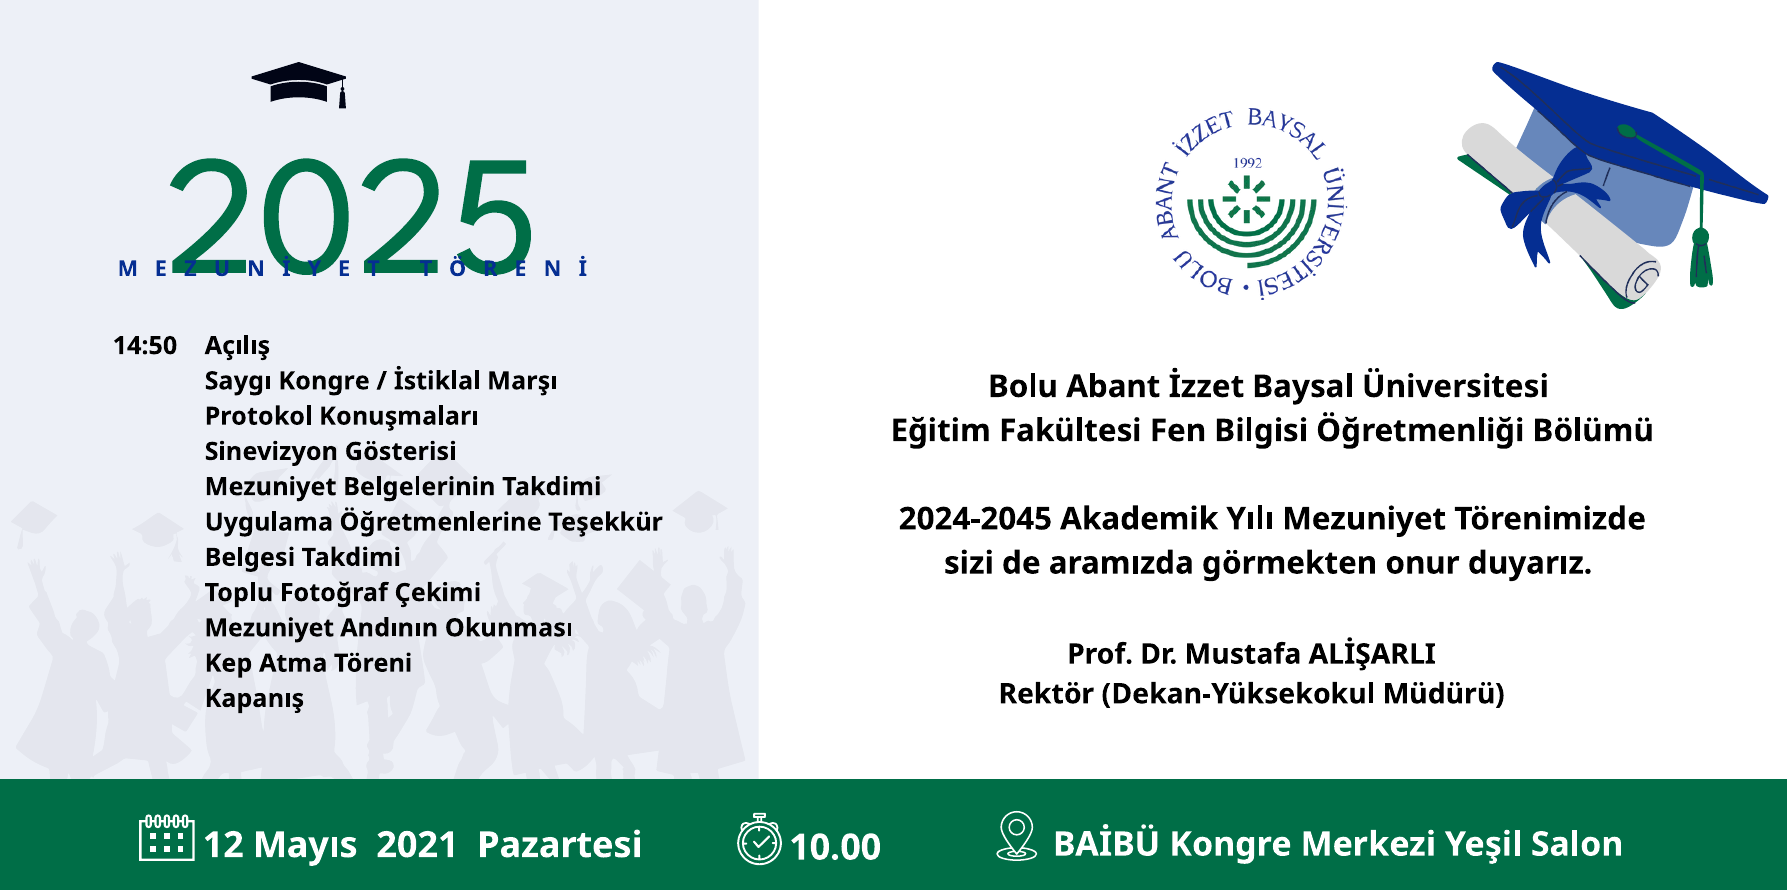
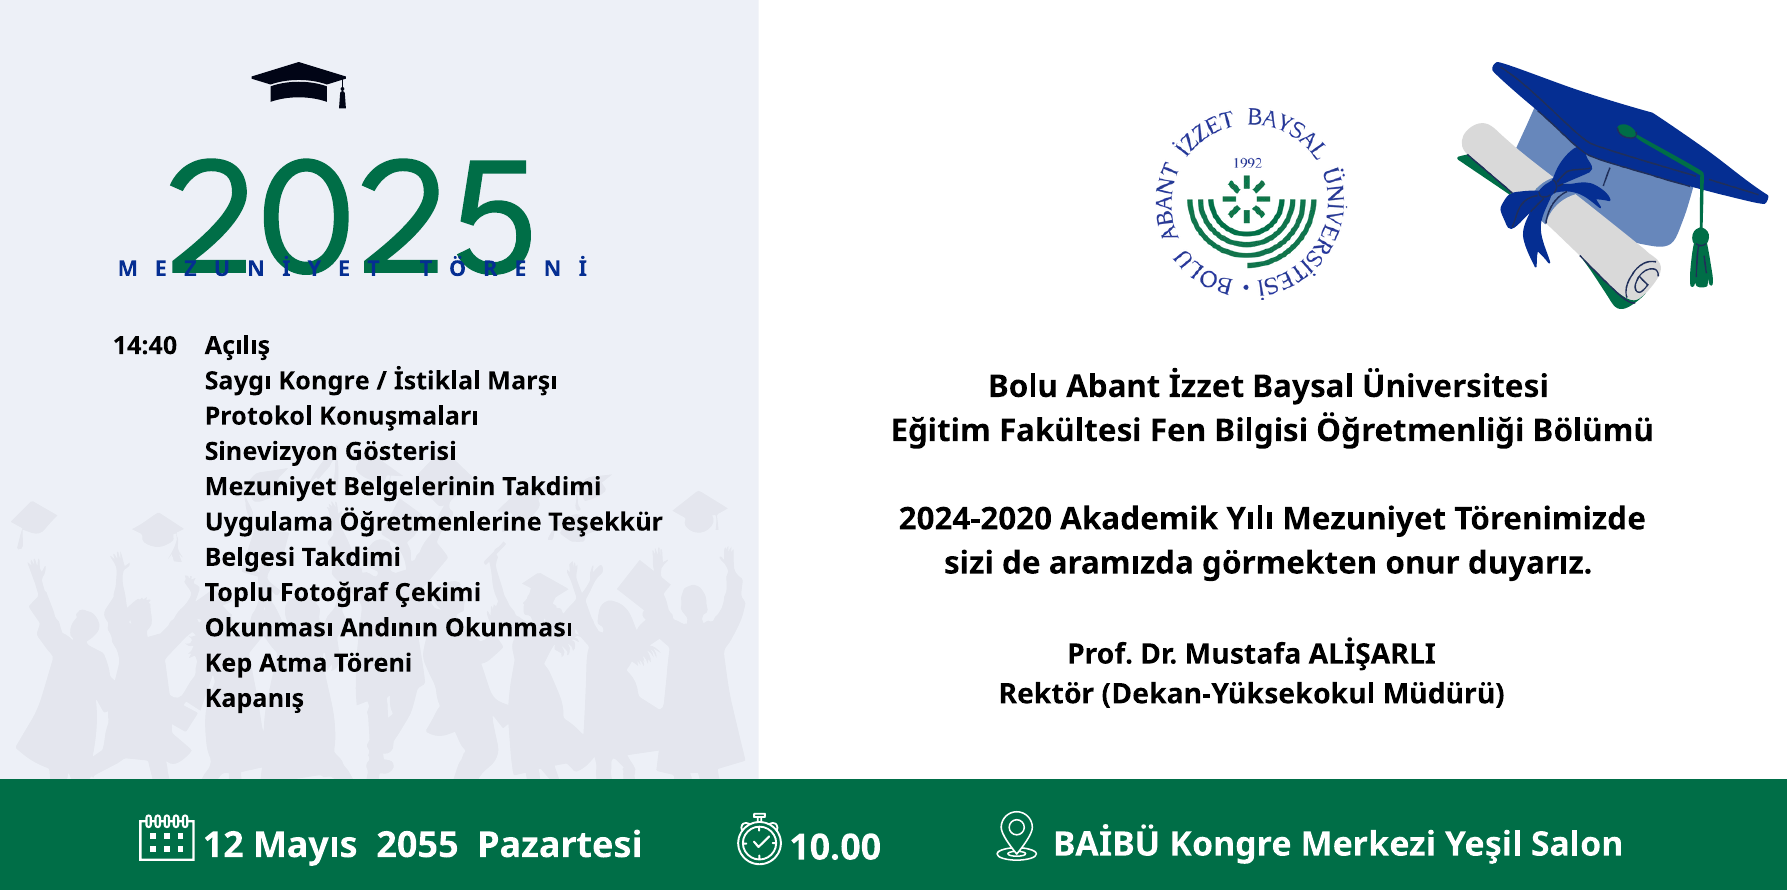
14:50: 14:50 -> 14:40 (145, 346)
2024-2045: 2024-2045 -> 2024-2020 (975, 519)
Mezuniyet: Mezuniyet -> Okunması (269, 628)
2021: 2021 -> 2055 (417, 845)
